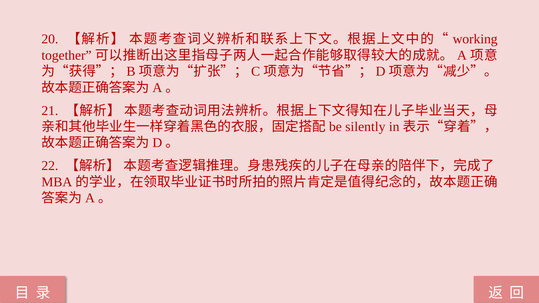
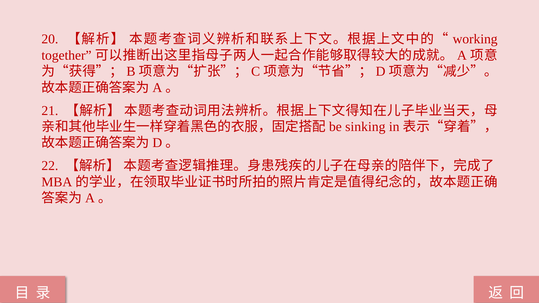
silently: silently -> sinking (365, 127)
